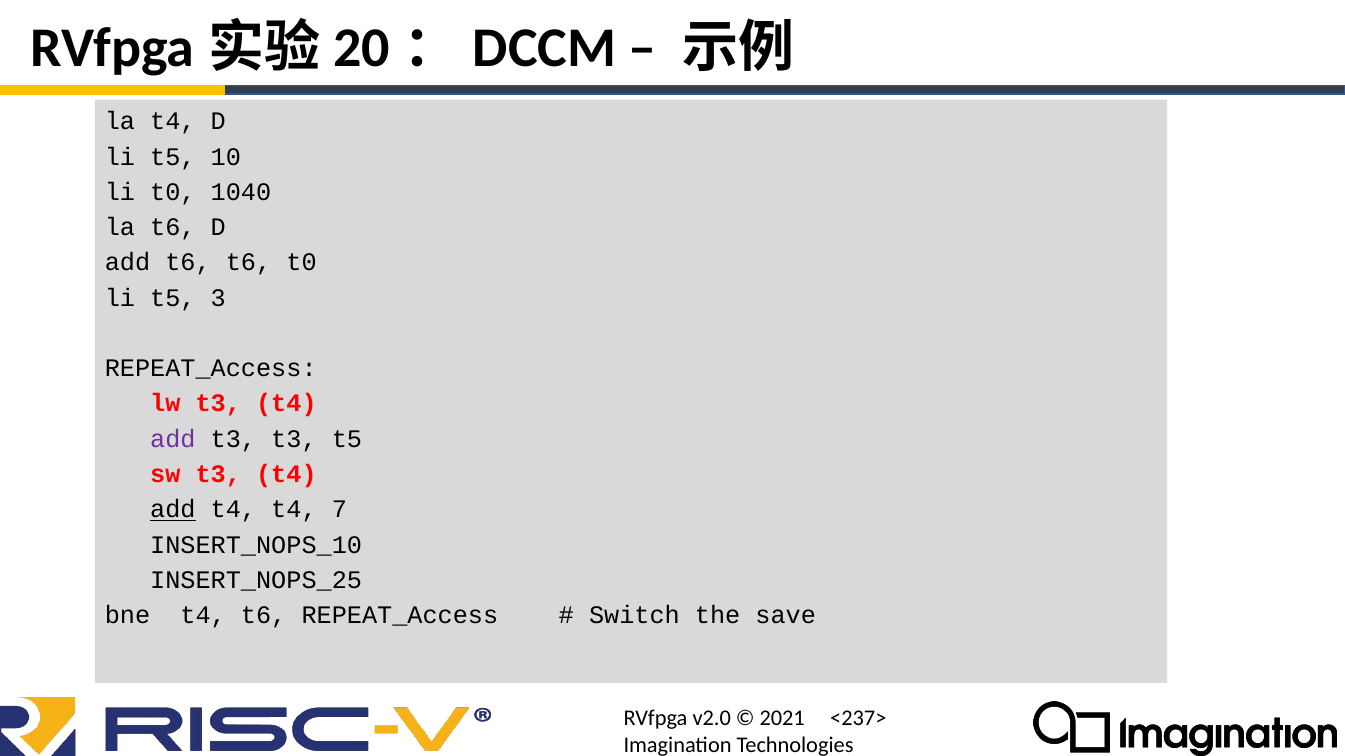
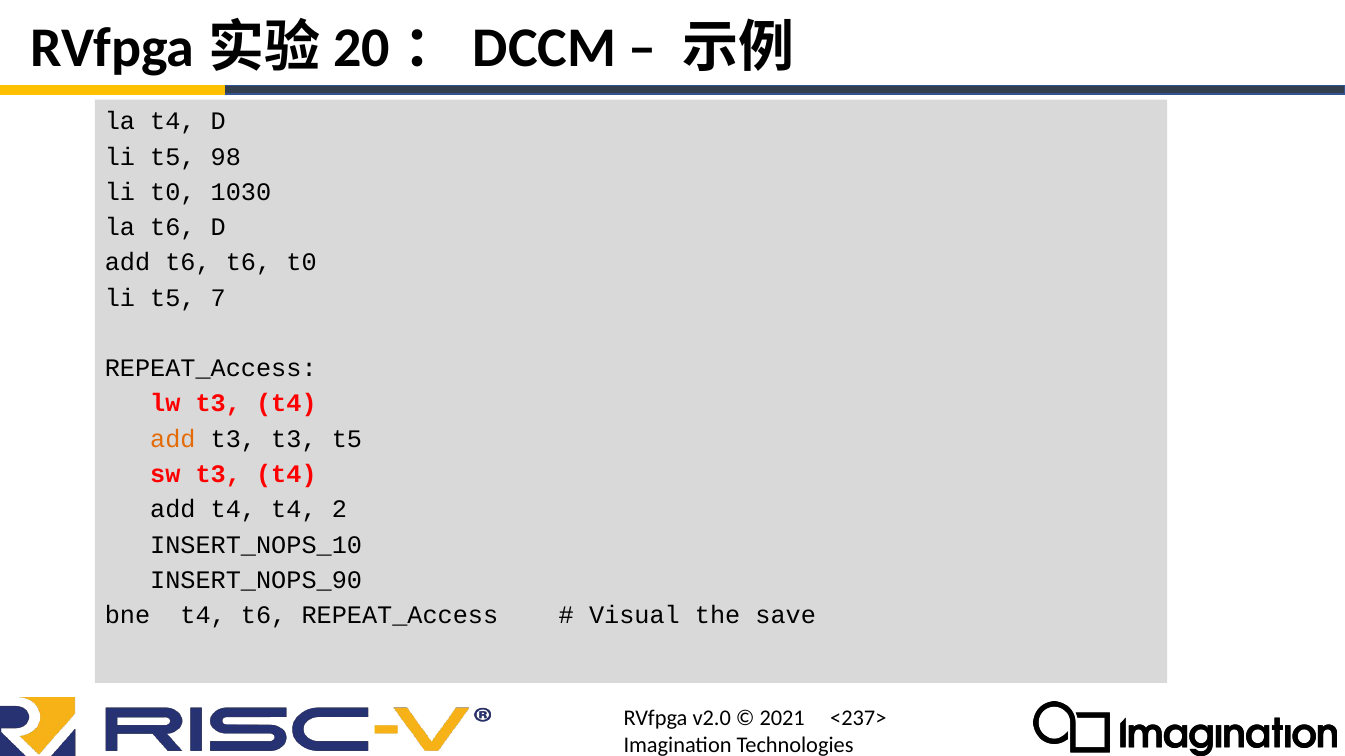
10: 10 -> 98 (226, 157)
1040: 1040 -> 1030 (241, 192)
3: 3 -> 7 (218, 298)
add colour: purple -> orange (173, 439)
add underline: present -> none (173, 510)
7: 7 -> 2 (339, 510)
INSERT_NOPS_25: INSERT_NOPS_25 -> INSERT_NOPS_90 (256, 580)
Switch: Switch -> Visual (634, 616)
